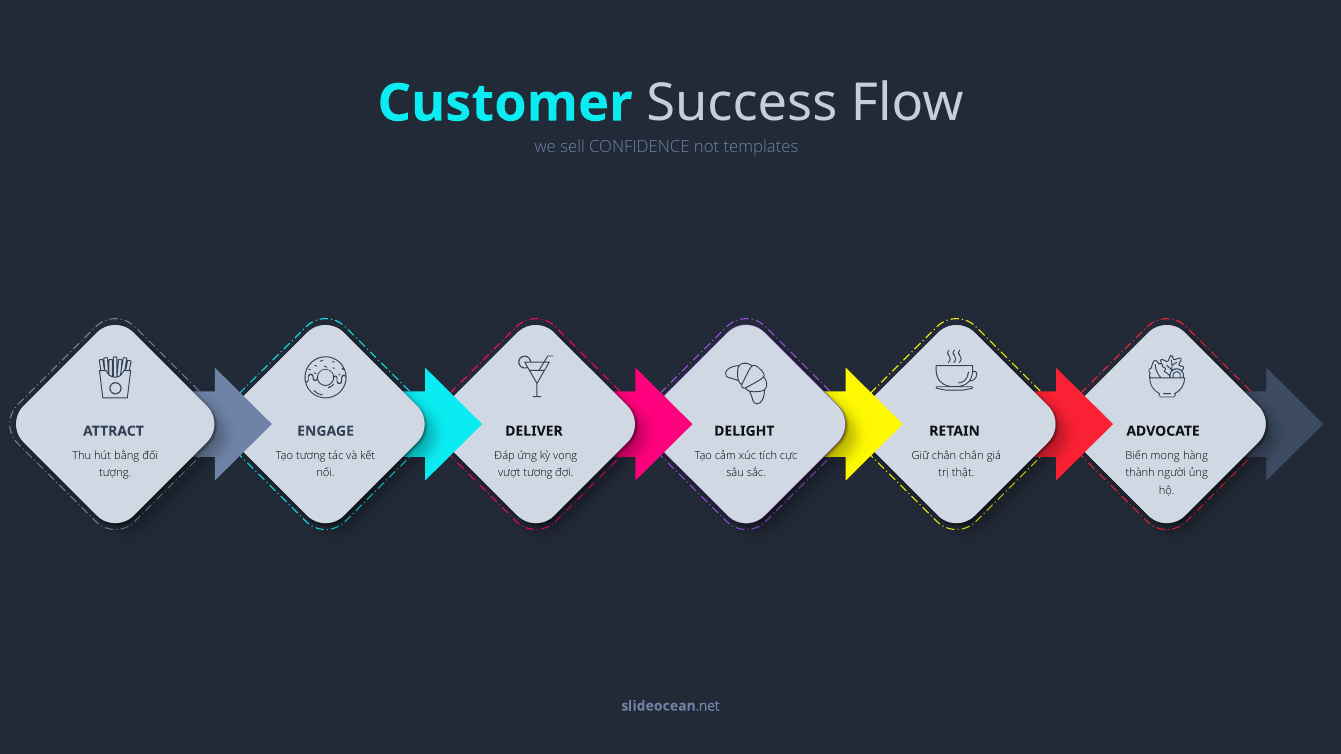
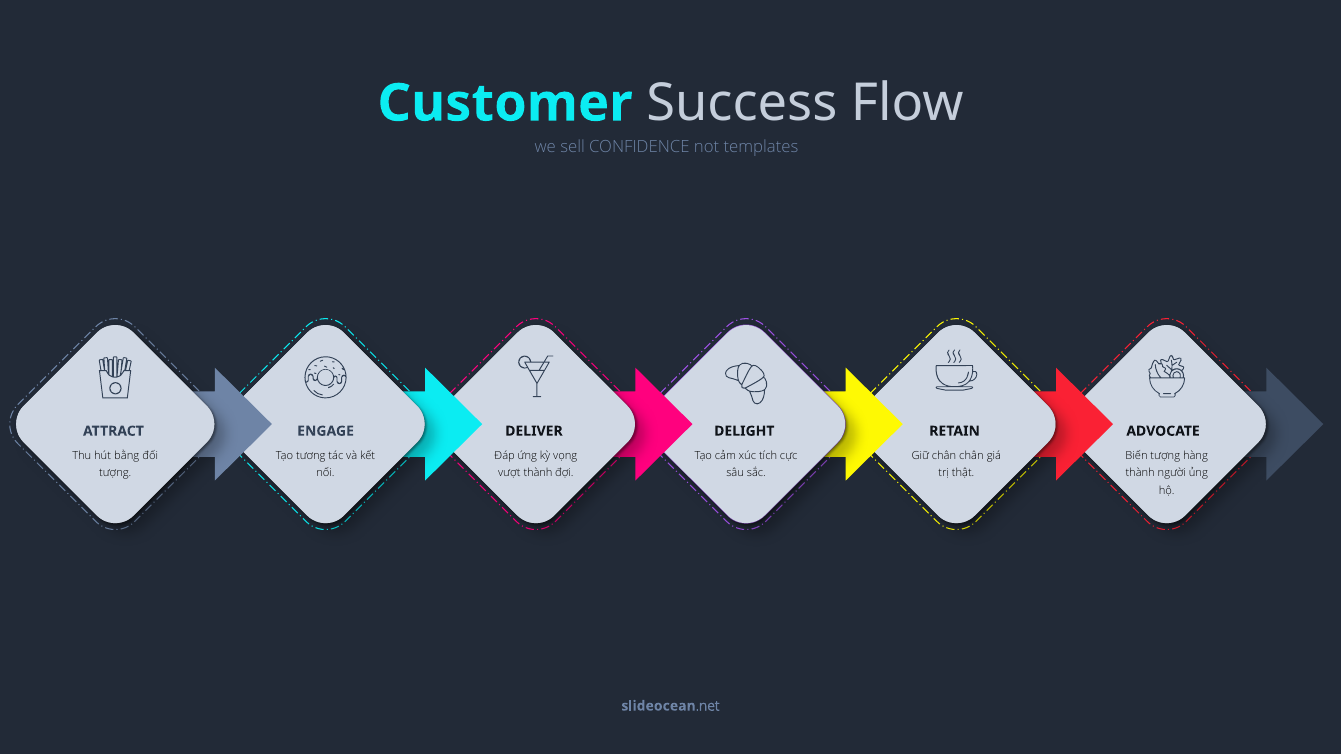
Biến mong: mong -> tượng (1165, 456)
vượt tương: tương -> thành (538, 473)
